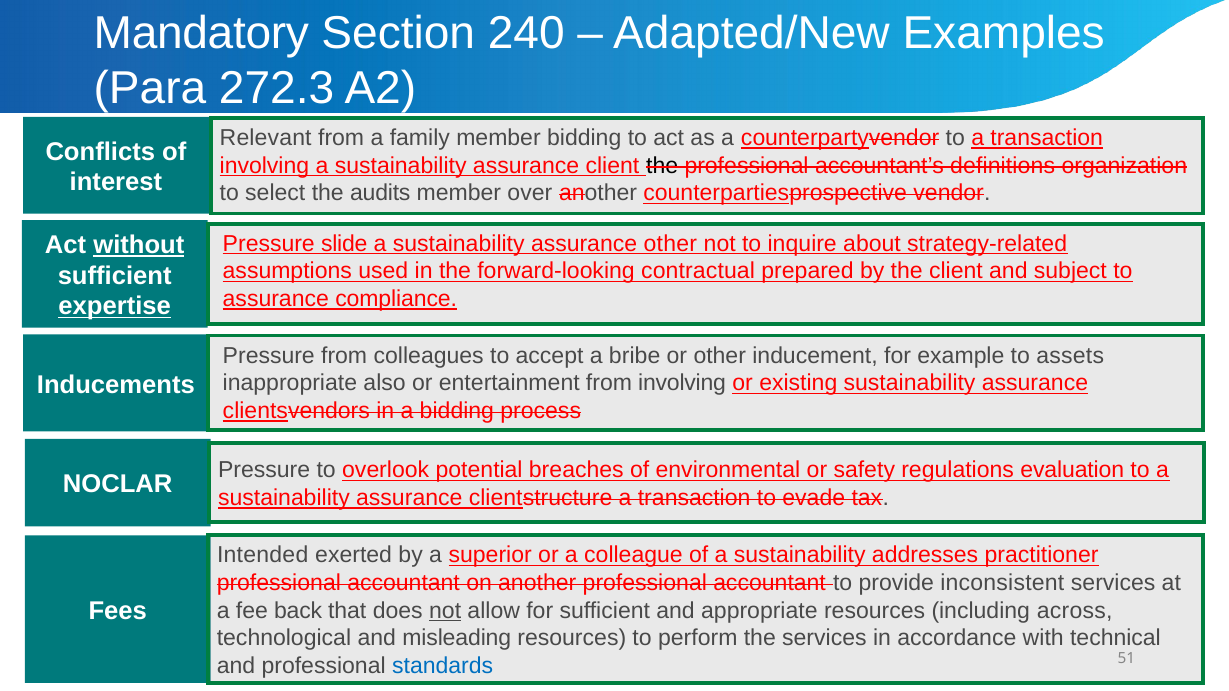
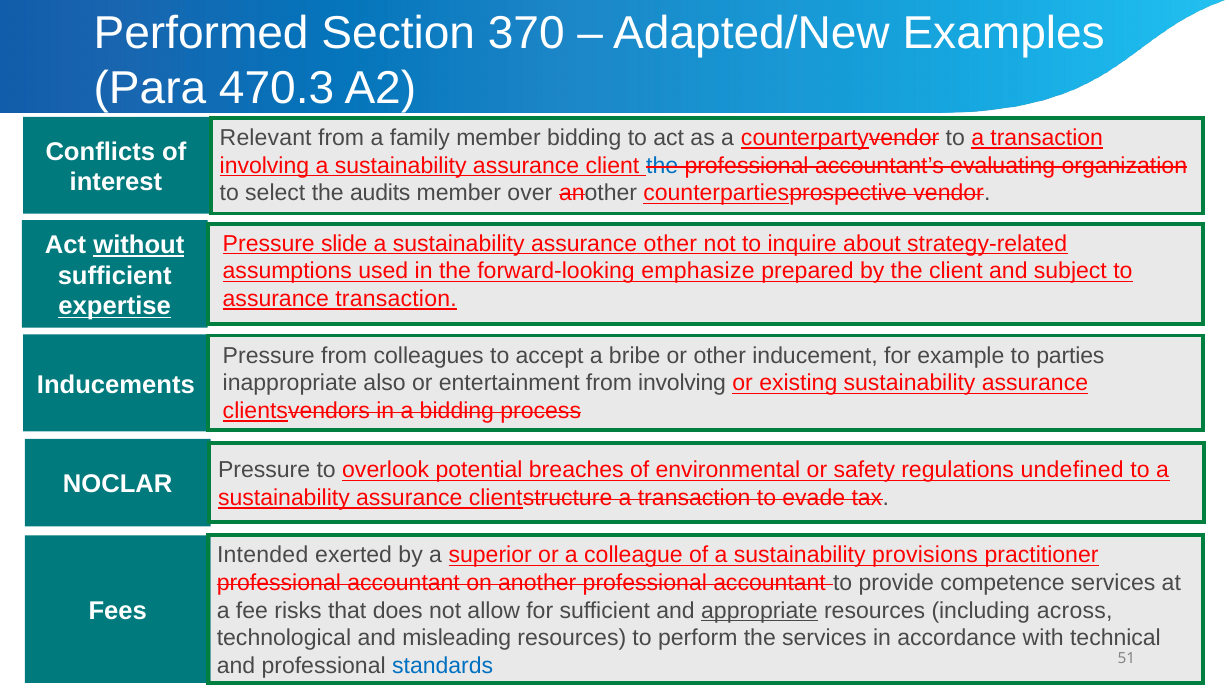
Mandatory: Mandatory -> Performed (201, 33)
240: 240 -> 370 (526, 33)
272.3: 272.3 -> 470.3 (277, 88)
the colour: black -> blue (662, 166)
definitions: definitions -> evaluating (1003, 166)
contractual: contractual -> emphasize (698, 271)
assurance compliance: compliance -> transaction (396, 299)
assets: assets -> parties (1070, 356)
evaluation: evaluation -> undefined (1072, 470)
addresses: addresses -> provisions (925, 556)
inconsistent: inconsistent -> competence (1003, 583)
back: back -> risks (298, 611)
not underline: present -> none (445, 611)
appropriate underline: none -> present (759, 611)
